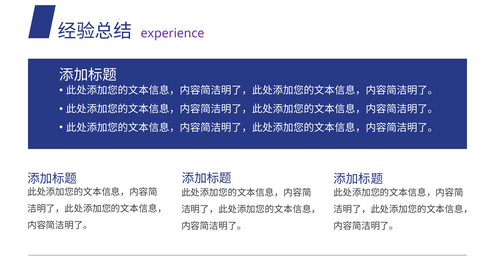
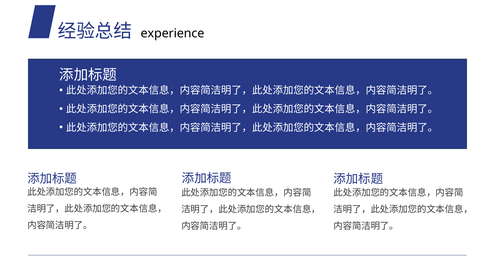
experience colour: purple -> black (172, 33)
